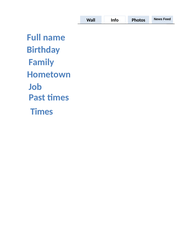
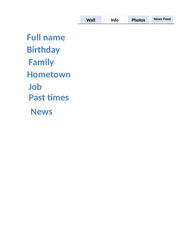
Times: Times -> News (42, 111)
